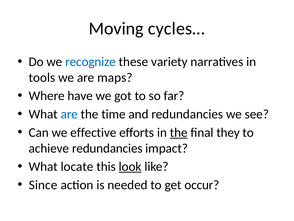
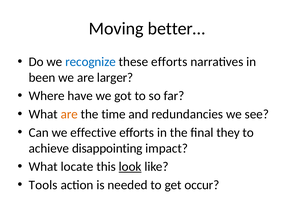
cycles…: cycles… -> better… (176, 28)
these variety: variety -> efforts (169, 62)
tools: tools -> been (42, 77)
maps: maps -> larger (115, 77)
are colour: blue -> orange (69, 114)
the underline: present -> none (179, 132)
achieve redundancies: redundancies -> disappointing (107, 148)
Since: Since -> Tools (43, 185)
